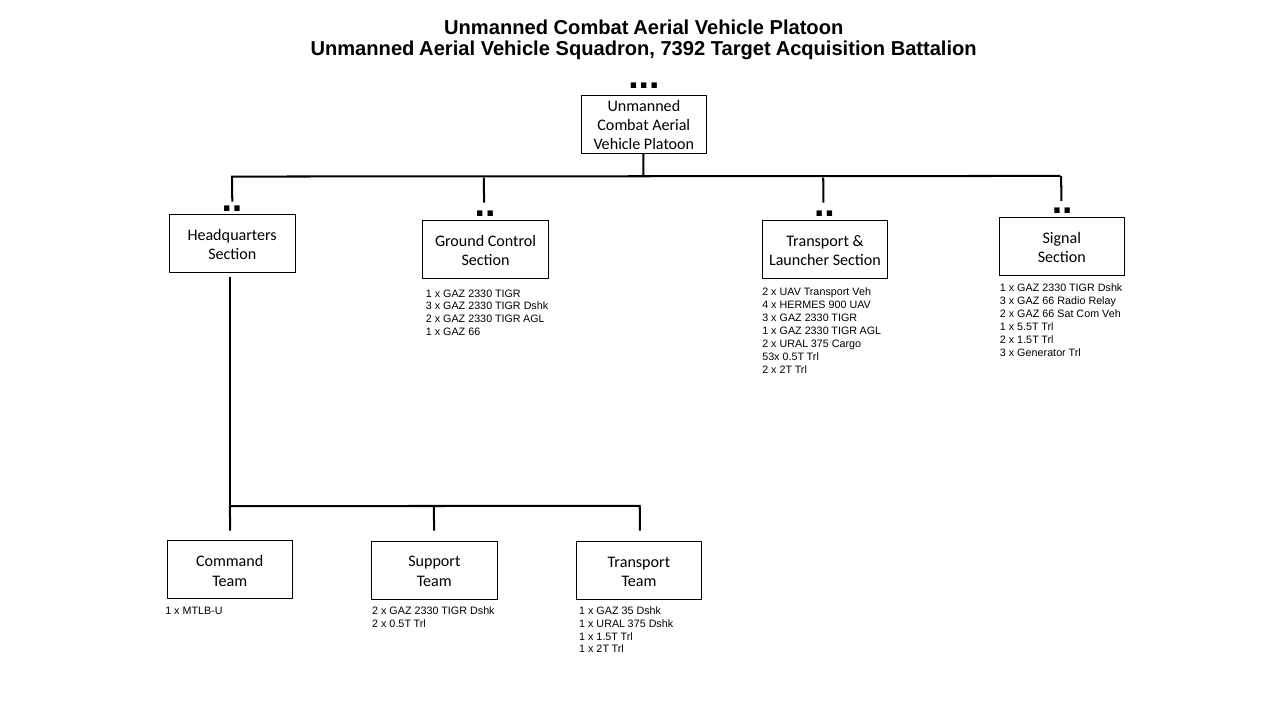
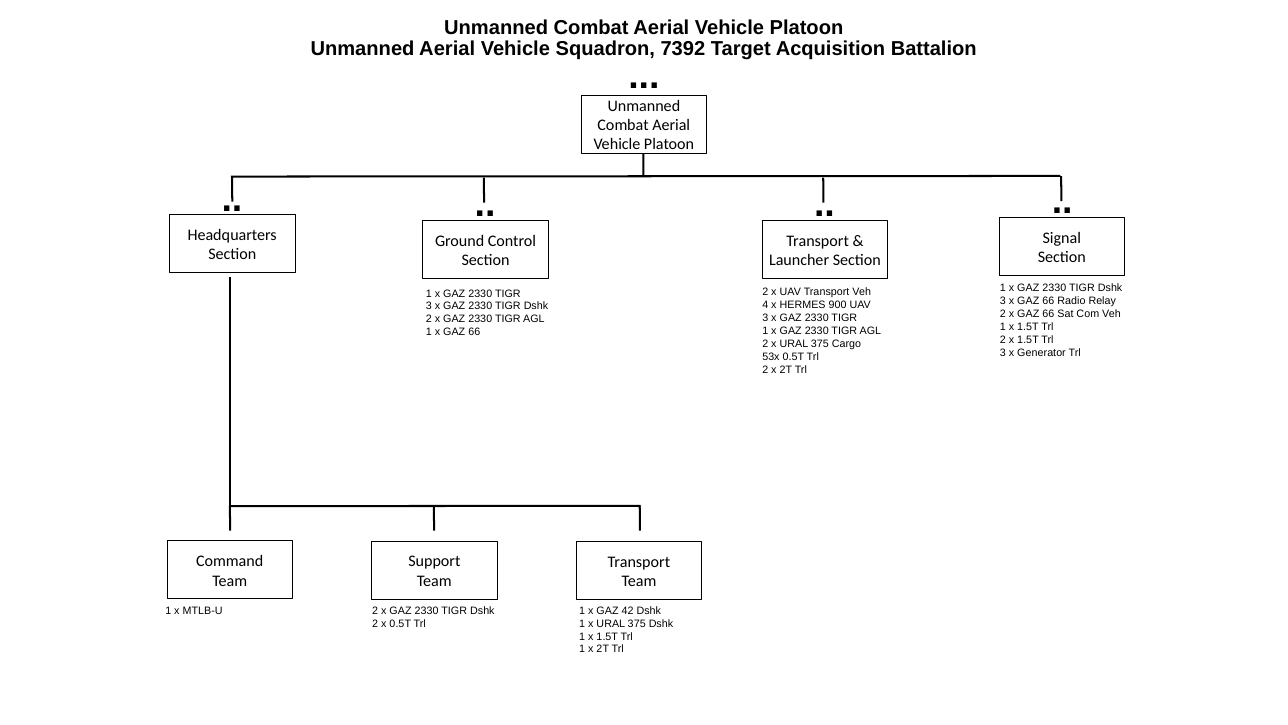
5.5T: 5.5T -> 1.5T (1028, 327)
35: 35 -> 42 (628, 610)
